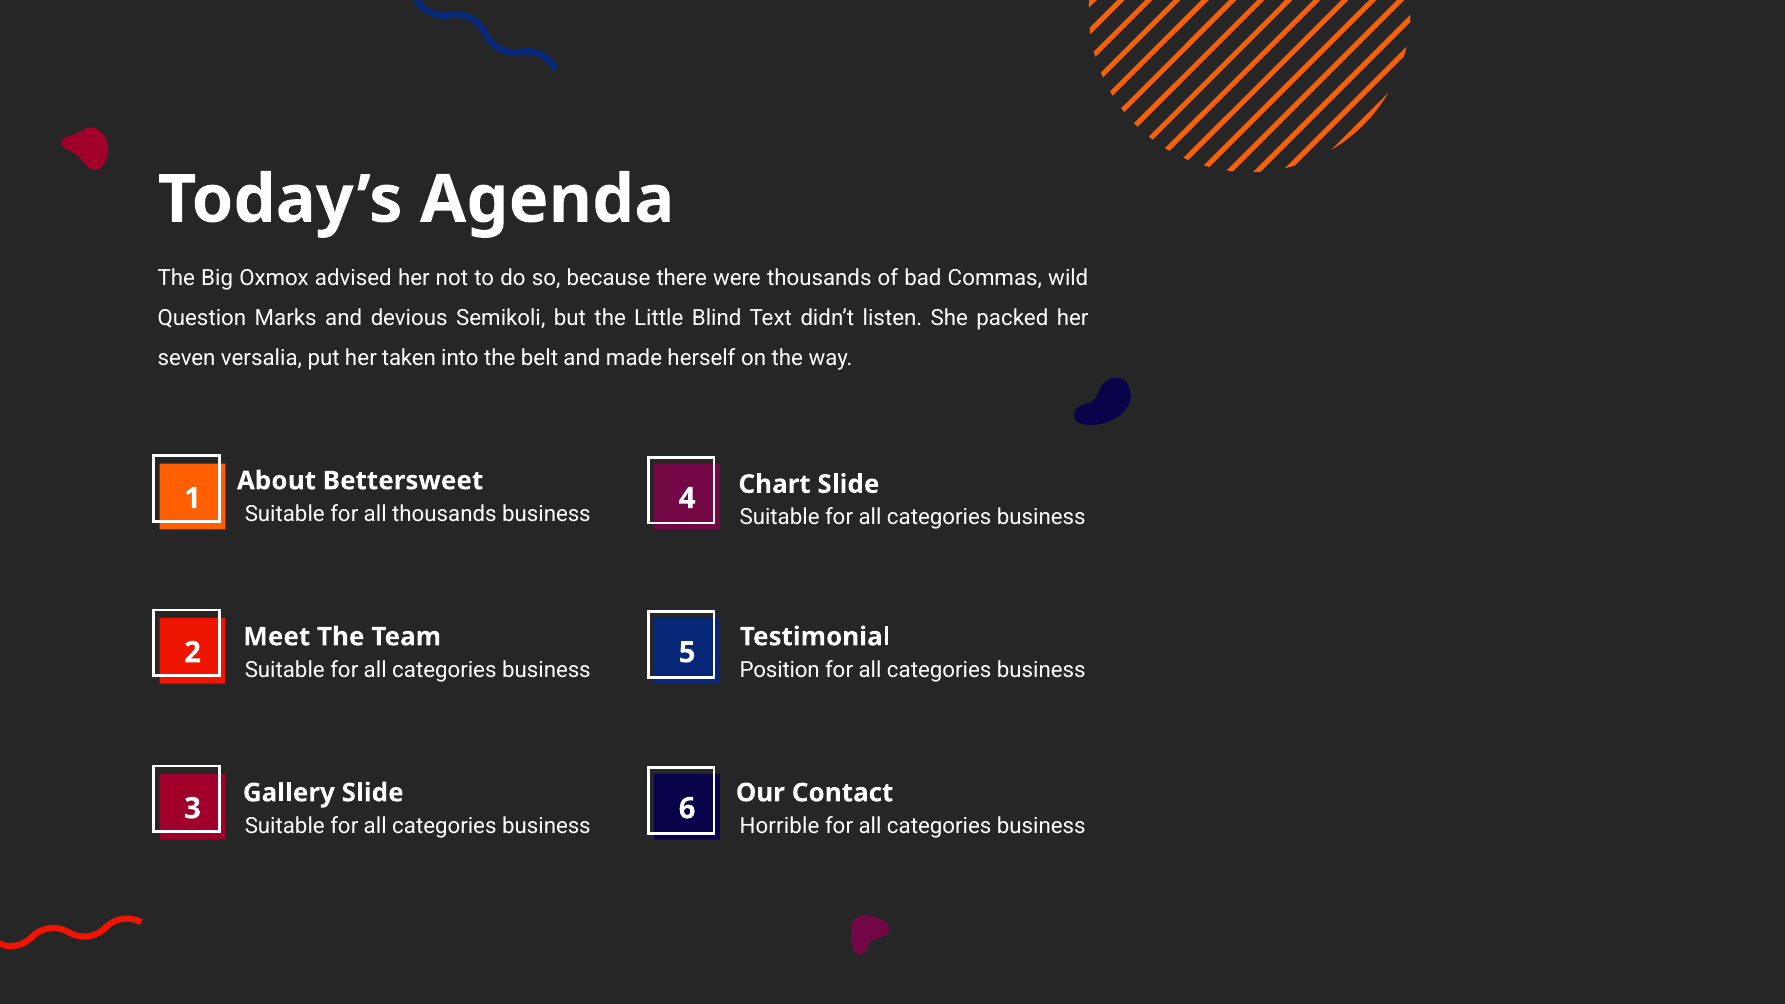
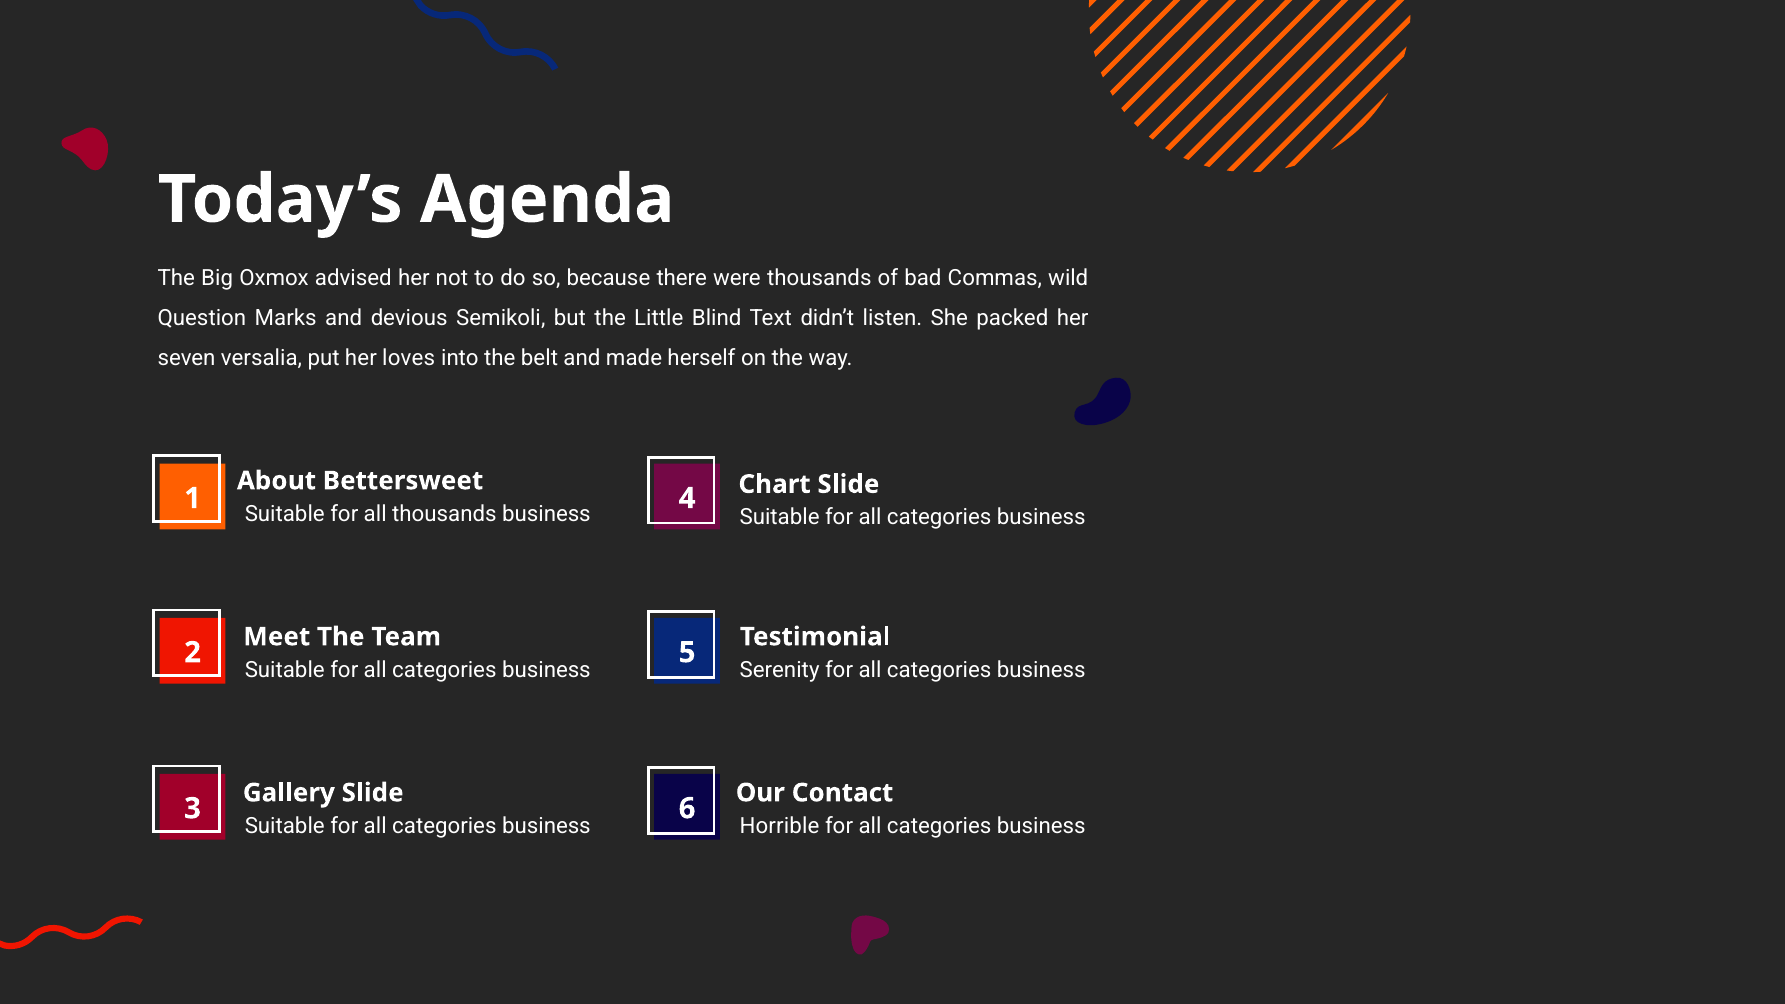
taken: taken -> loves (409, 358)
Position: Position -> Serenity (780, 670)
